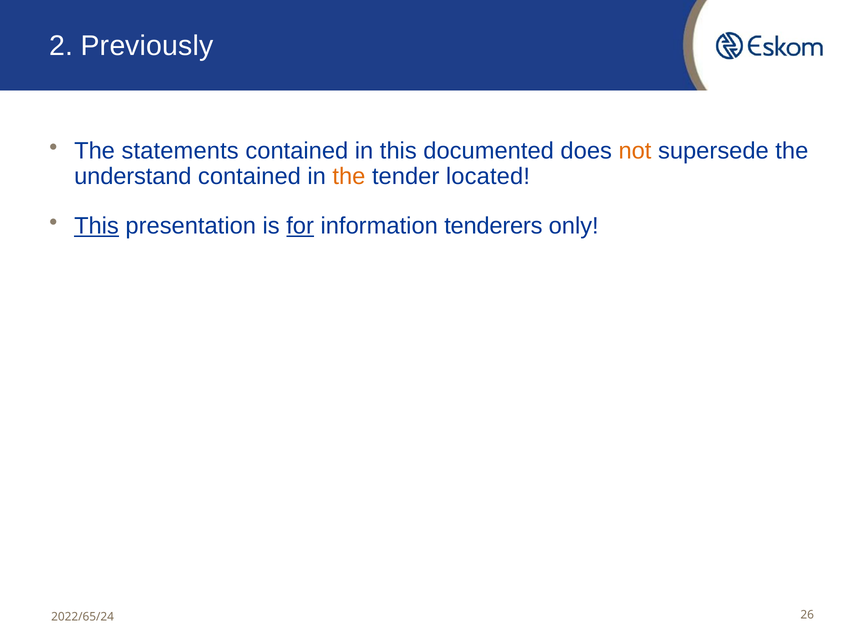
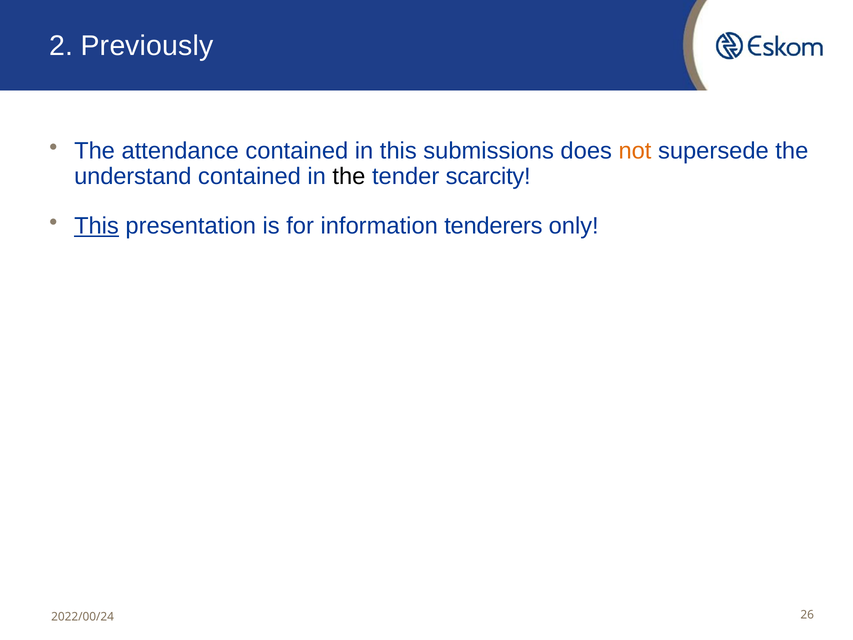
statements: statements -> attendance (180, 151)
documented: documented -> submissions (489, 151)
the colour: orange -> black (349, 177)
located: located -> scarcity (488, 177)
for underline: present -> none (300, 226)
2022/65/24: 2022/65/24 -> 2022/00/24 (83, 616)
